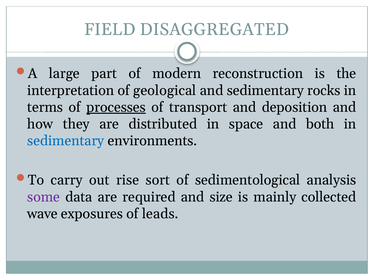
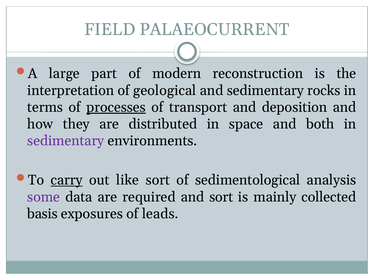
DISAGGREGATED: DISAGGREGATED -> PALAEOCURRENT (215, 29)
sedimentary colour: blue -> purple (66, 141)
carry underline: none -> present (67, 180)
rise: rise -> like (128, 180)
and size: size -> sort (221, 197)
wave: wave -> basis (42, 214)
